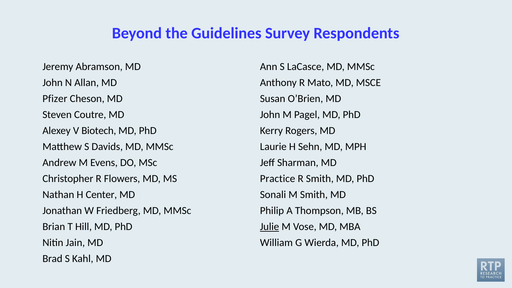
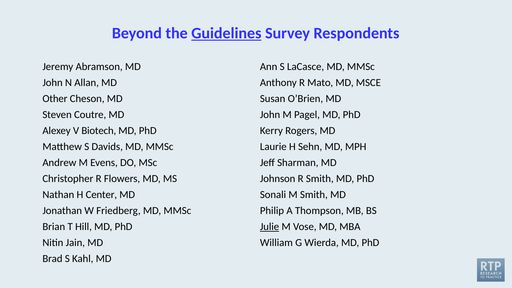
Guidelines underline: none -> present (226, 33)
Pfizer: Pfizer -> Other (55, 99)
Practice: Practice -> Johnson (278, 179)
